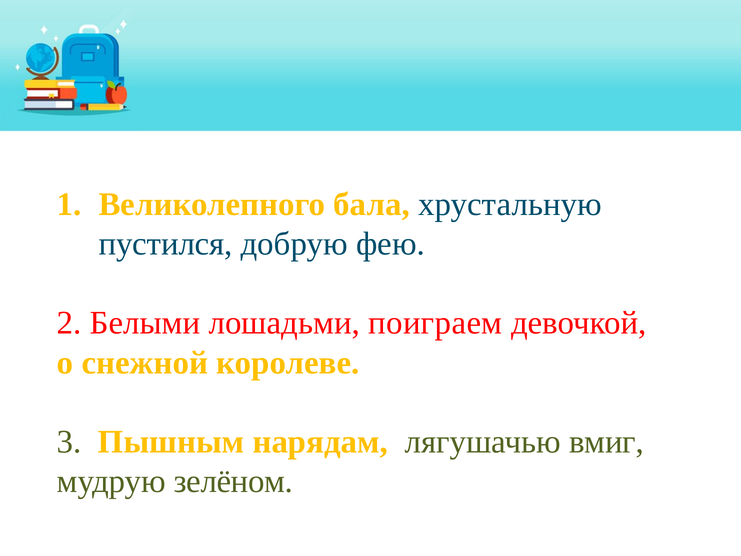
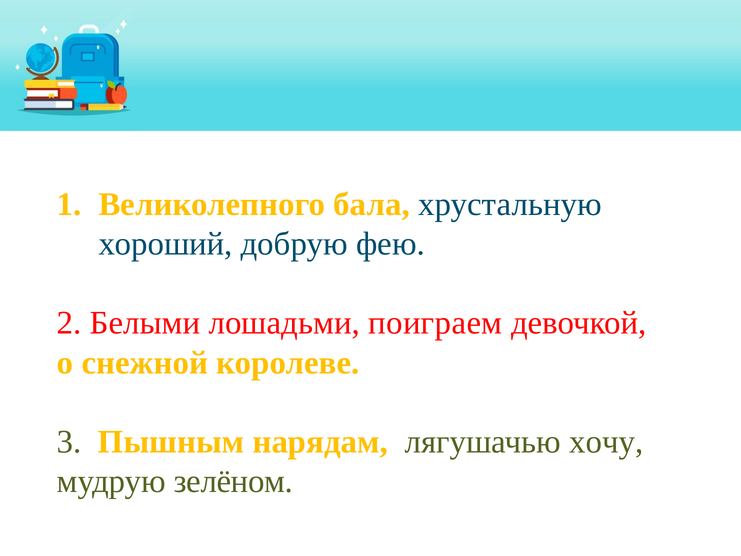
пустился: пустился -> хороший (166, 244)
вмиг: вмиг -> хочу (606, 442)
